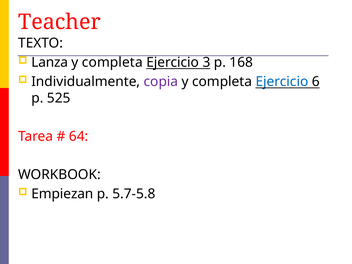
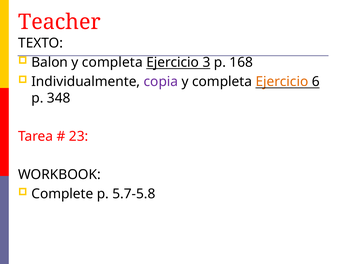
Lanza: Lanza -> Balon (50, 62)
Ejercicio colour: blue -> orange (282, 82)
525: 525 -> 348 (59, 98)
64: 64 -> 23 (79, 136)
Empiezan: Empiezan -> Complete (62, 194)
